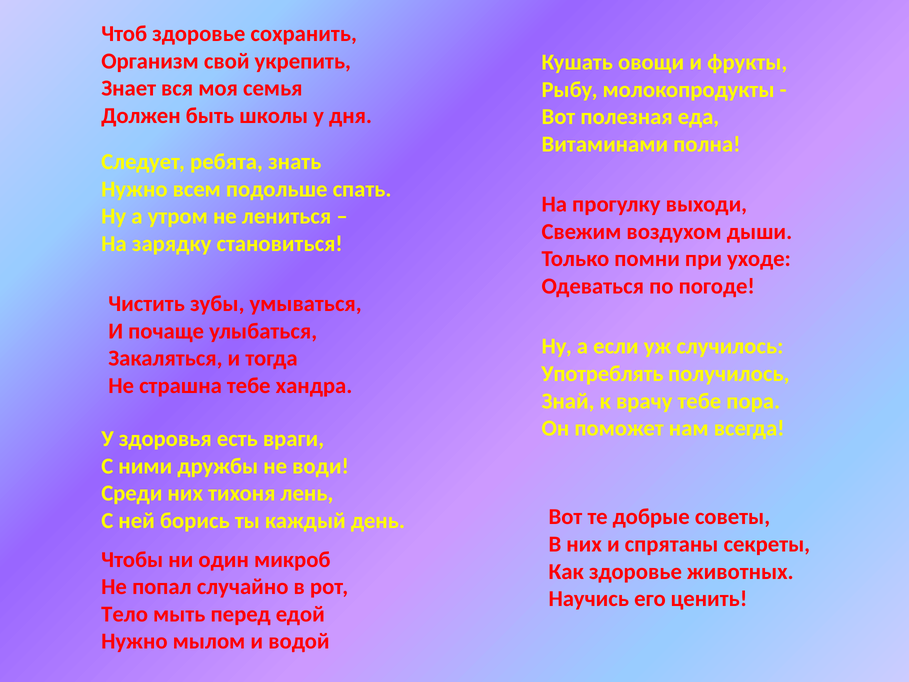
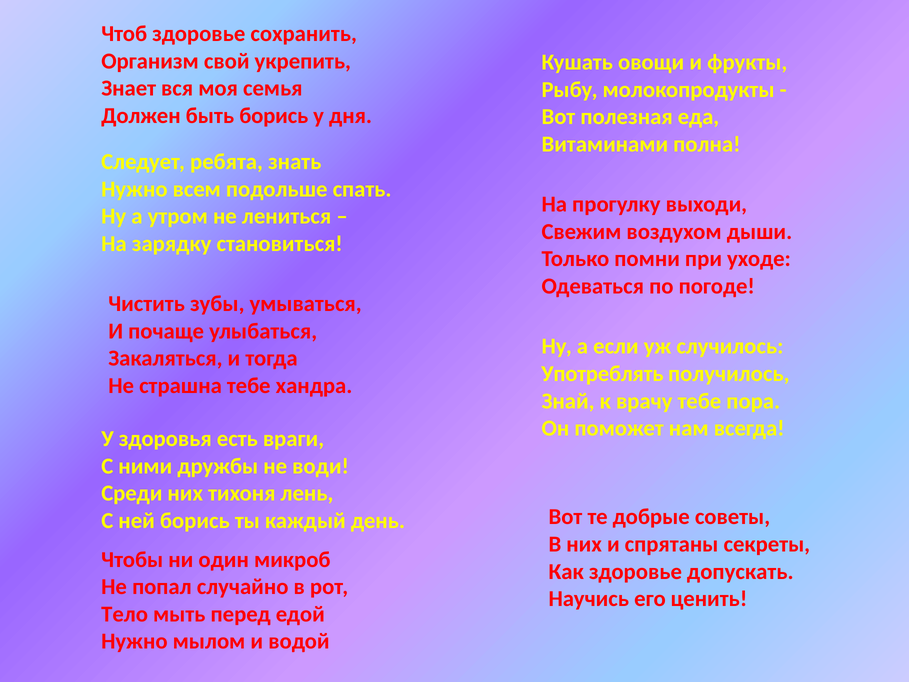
быть школы: школы -> борись (274, 116)
животных: животных -> допускать (740, 571)
